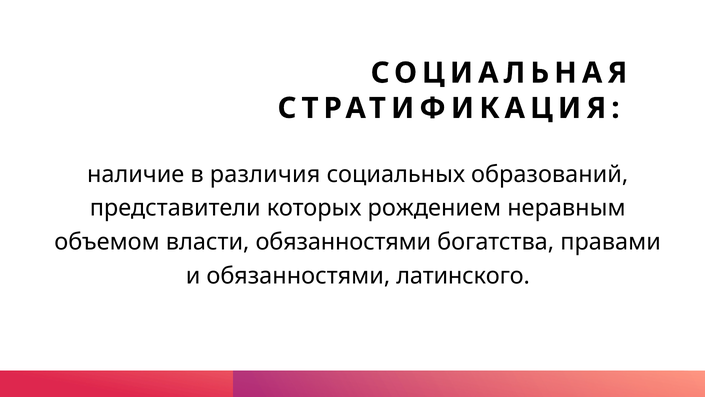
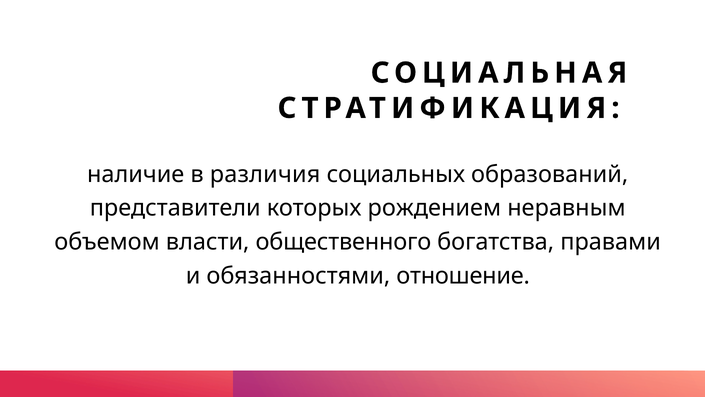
власти обязанностями: обязанностями -> общественного (343, 242)
латинского: латинского -> отношение (463, 276)
